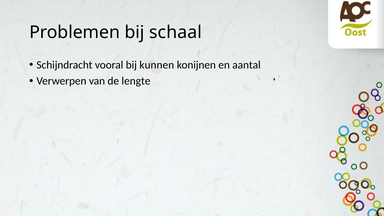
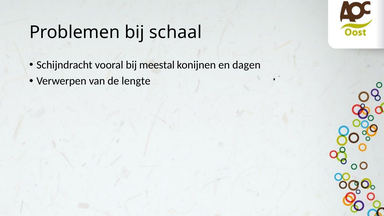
kunnen: kunnen -> meestal (157, 65)
aantal: aantal -> dagen (246, 65)
